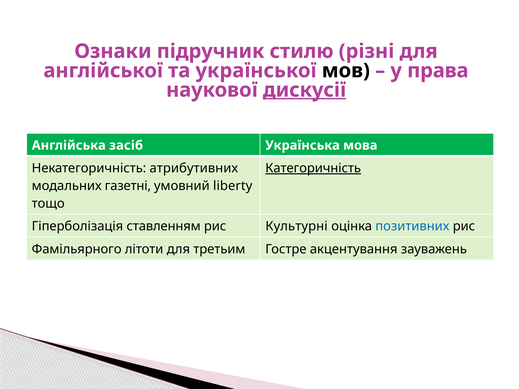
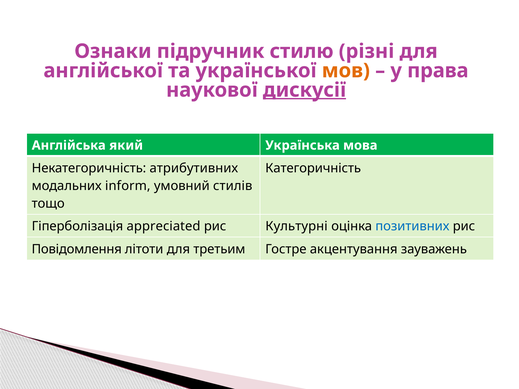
мов colour: black -> orange (346, 71)
засіб: засіб -> який (126, 145)
Категоричність underline: present -> none (313, 168)
газетні: газетні -> inform (128, 186)
liberty: liberty -> стилів (233, 186)
ставленням: ставленням -> appreciated (163, 227)
Фамільярного: Фамільярного -> Повідомлення (77, 249)
